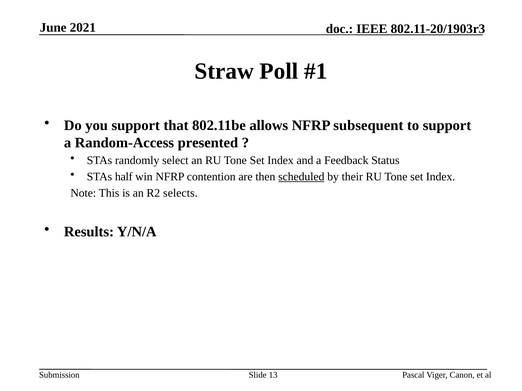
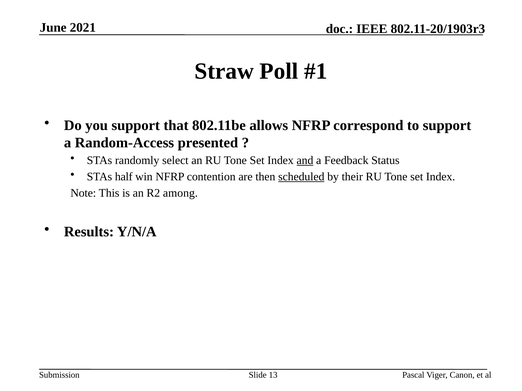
subsequent: subsequent -> correspond (368, 125)
and underline: none -> present (305, 161)
selects: selects -> among (180, 193)
